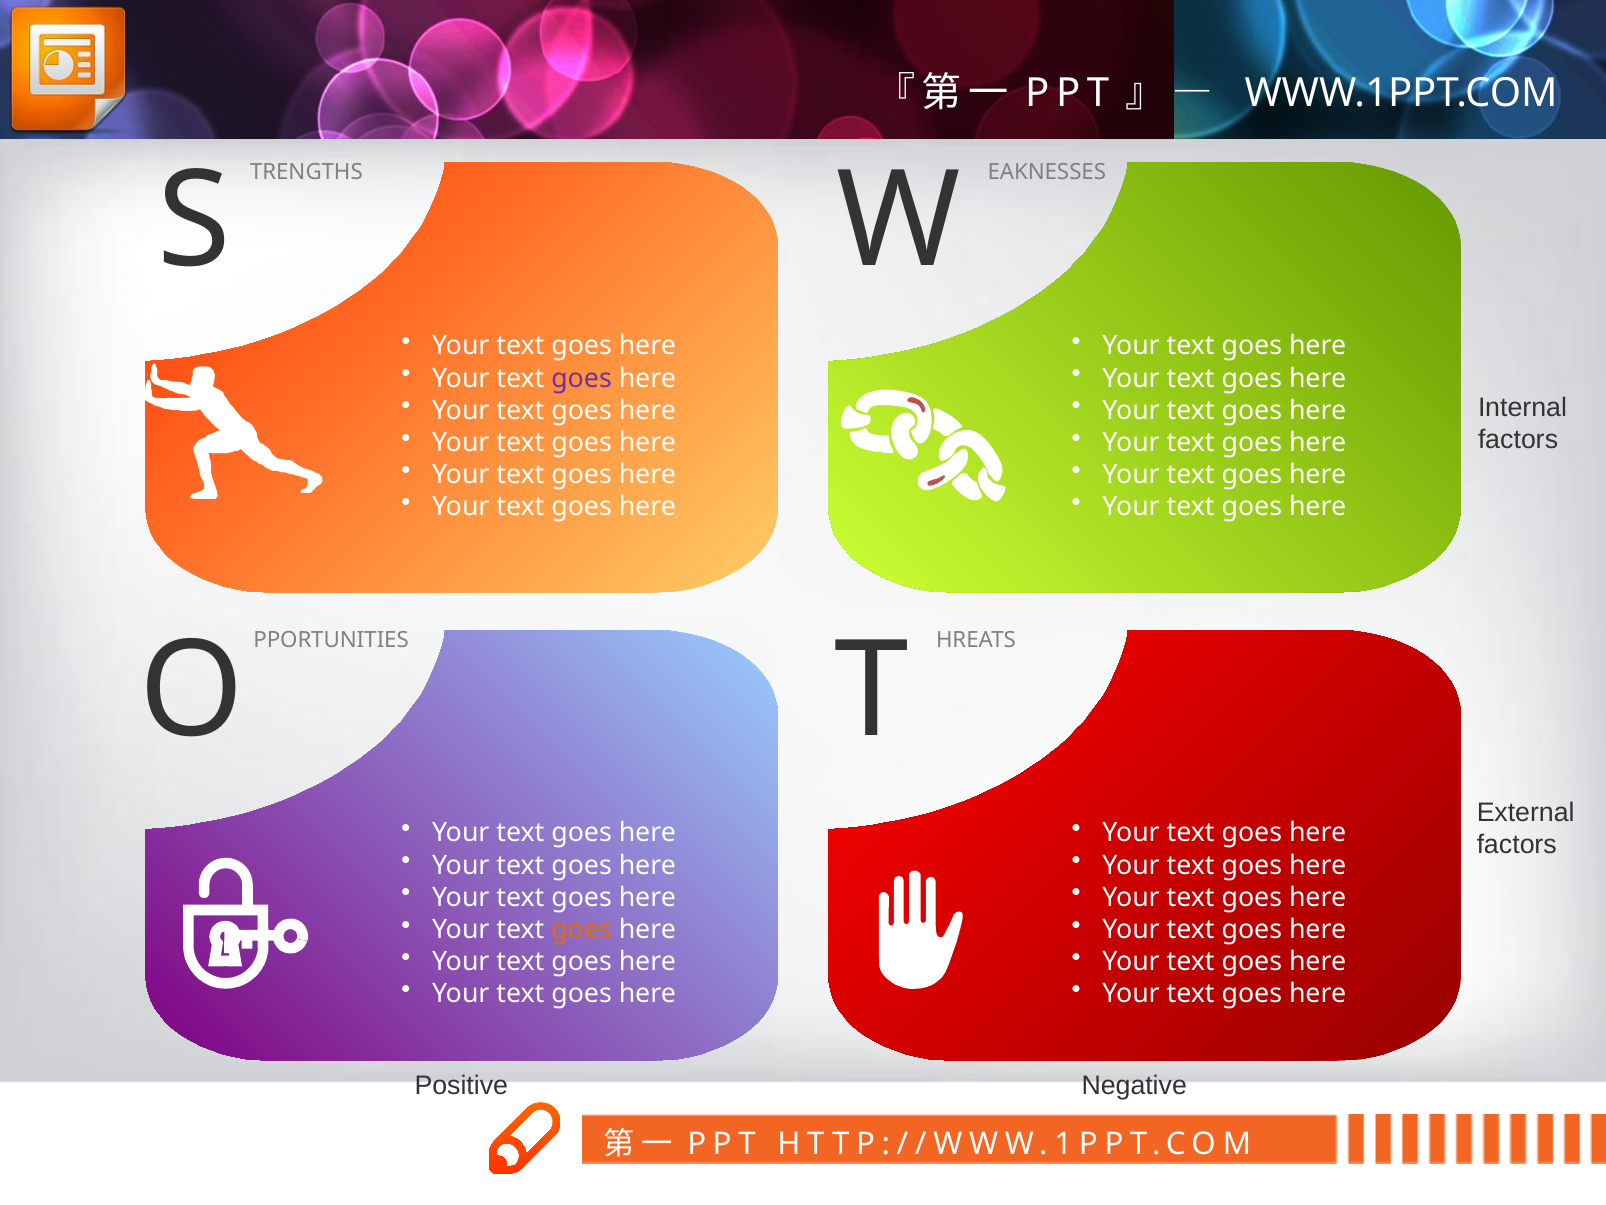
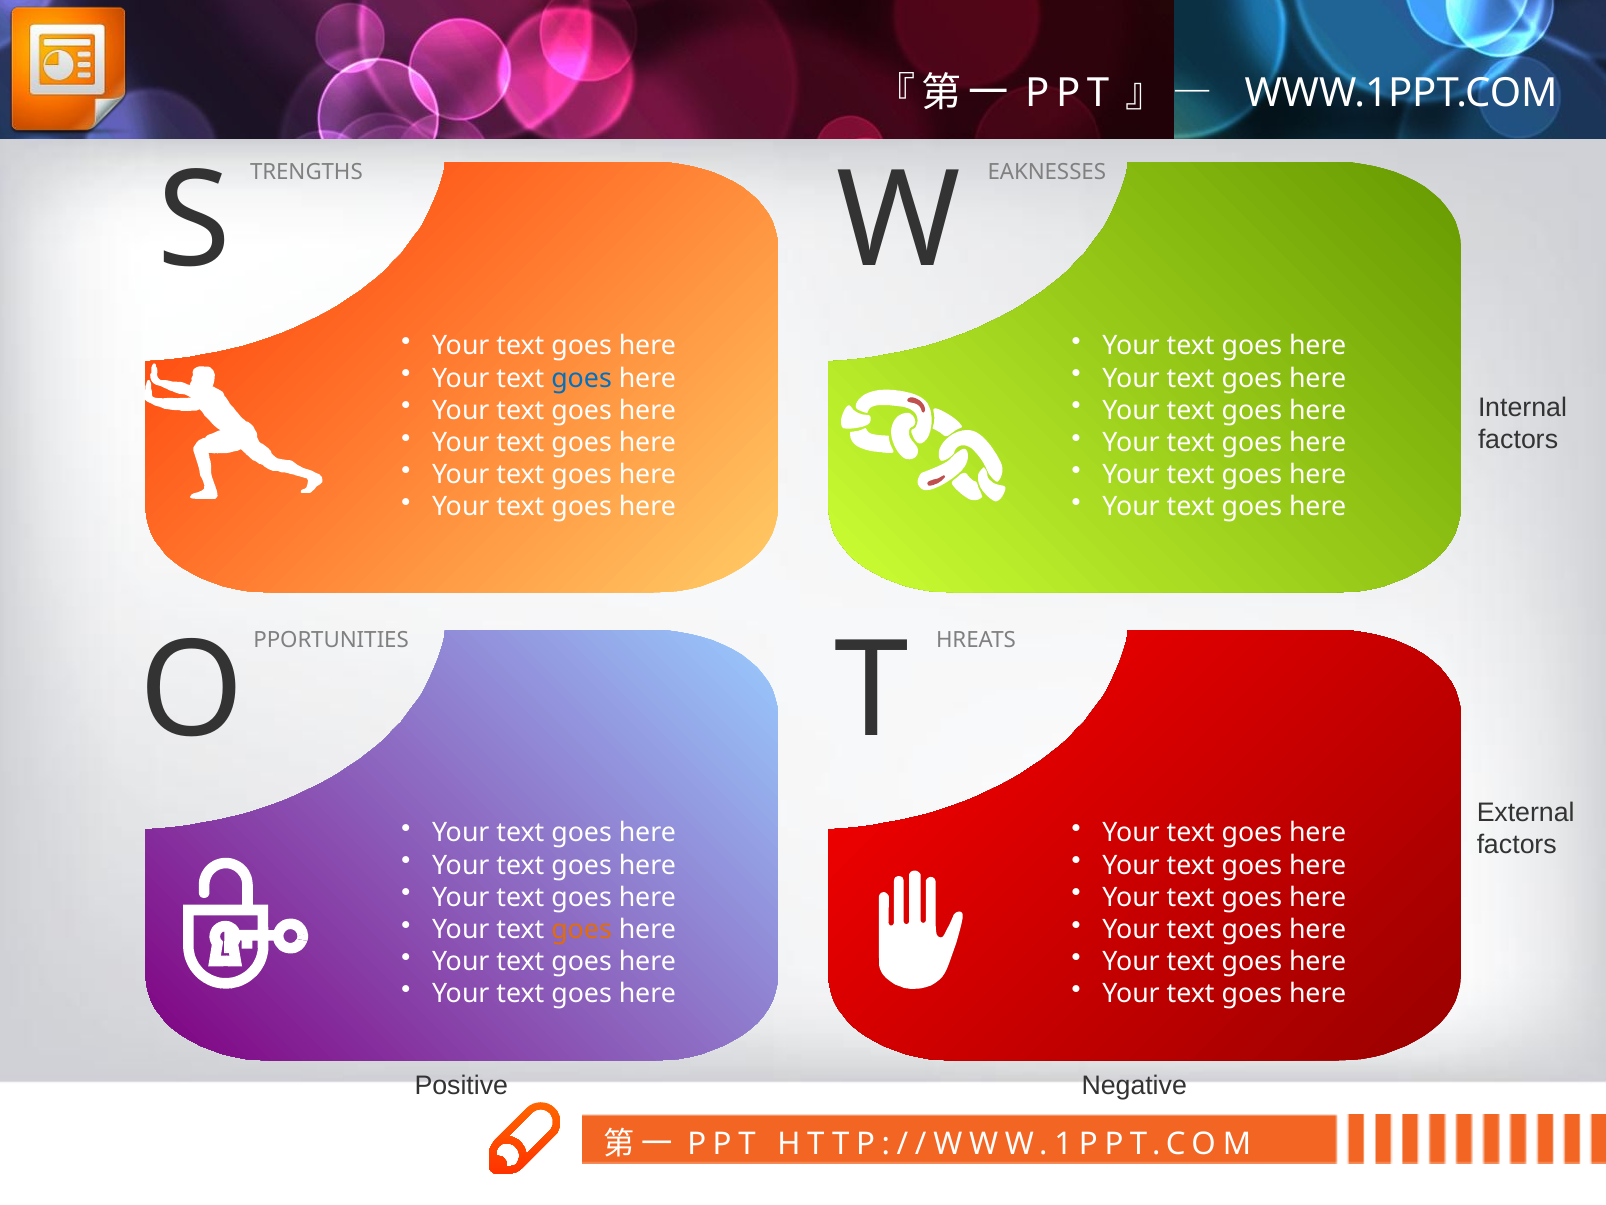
goes colour: purple -> blue (582, 378)
